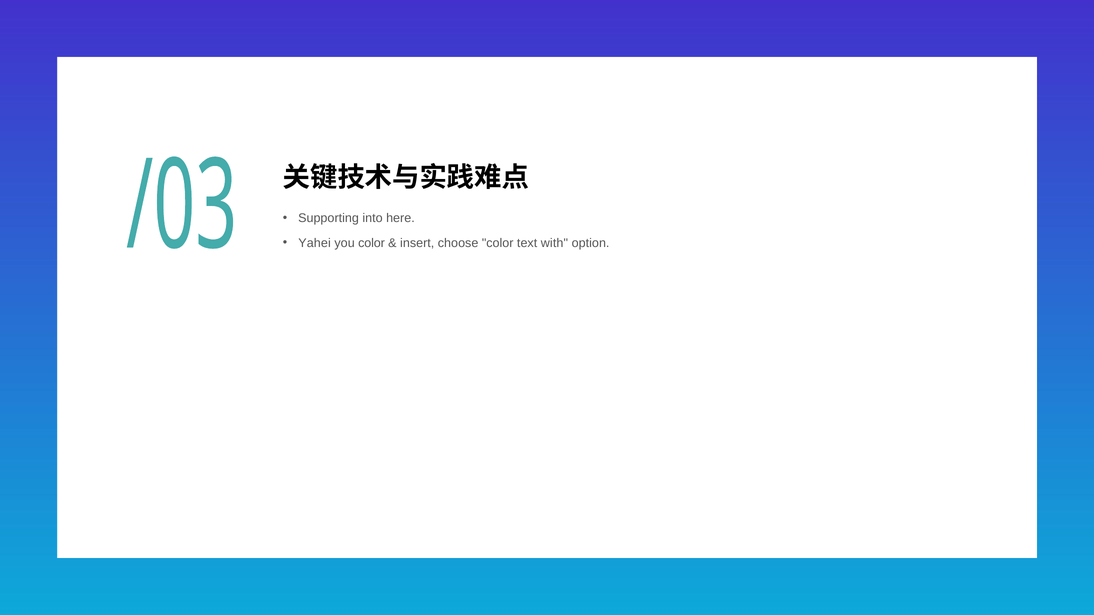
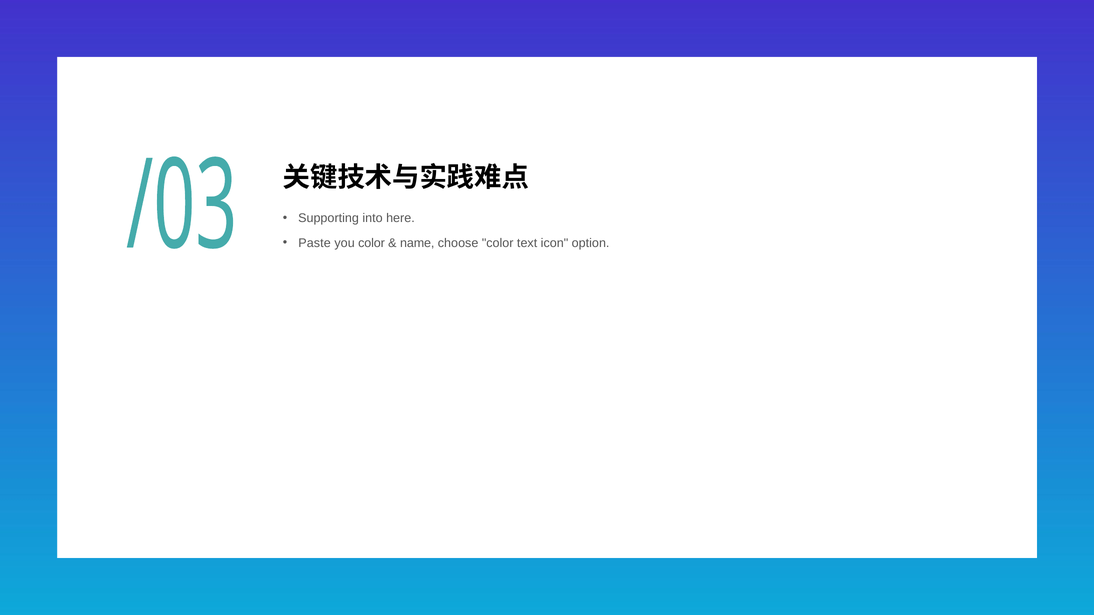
Yahei: Yahei -> Paste (315, 243)
insert: insert -> name (417, 243)
with: with -> icon (554, 243)
